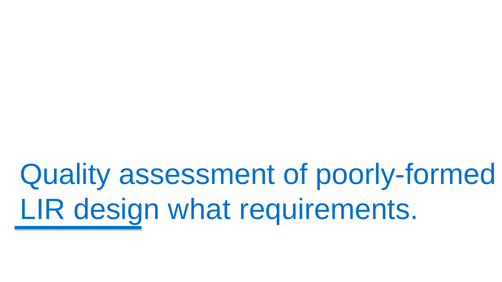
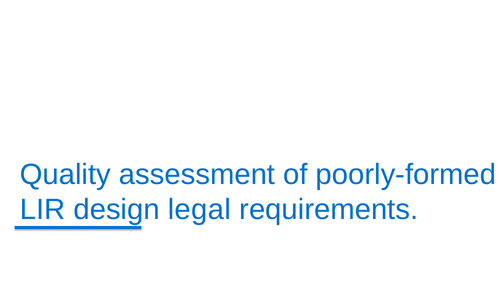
what: what -> legal (199, 210)
